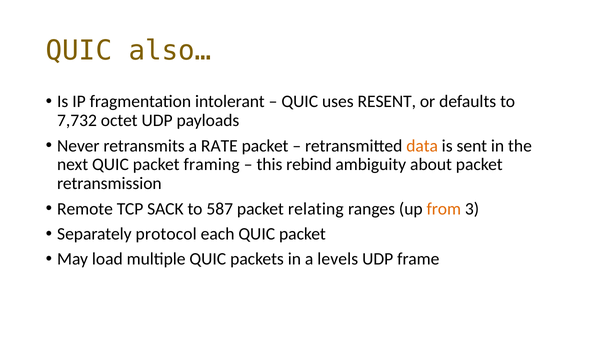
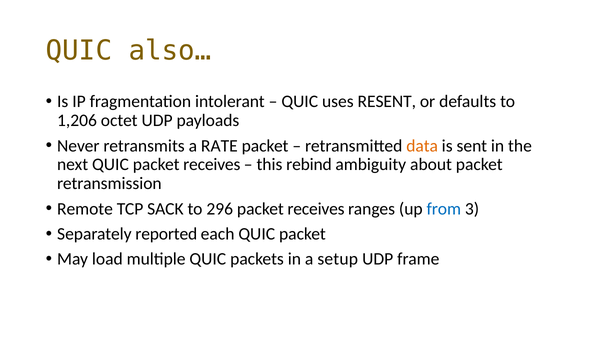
7,732: 7,732 -> 1,206 (77, 121)
QUIC packet framing: framing -> receives (212, 165)
587: 587 -> 296 (220, 209)
relating: relating -> receives (316, 209)
from colour: orange -> blue (444, 209)
protocol: protocol -> reported (166, 234)
levels: levels -> setup (338, 259)
